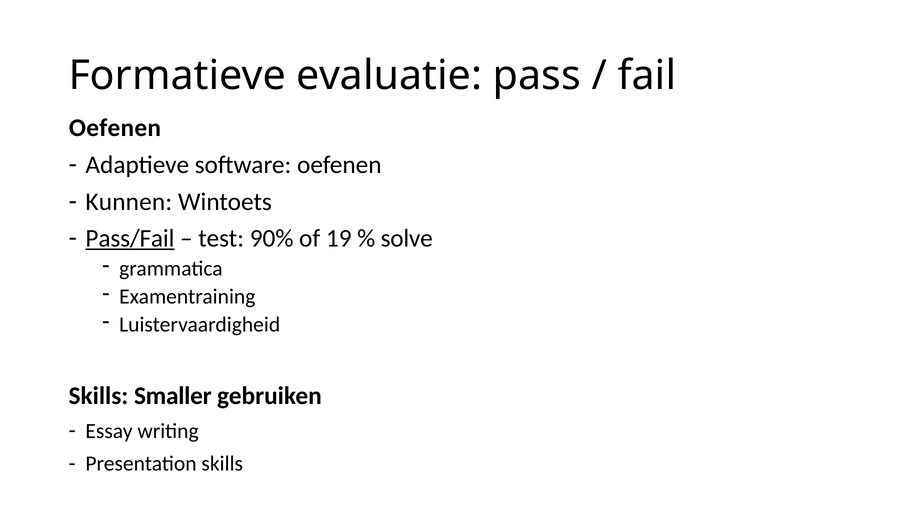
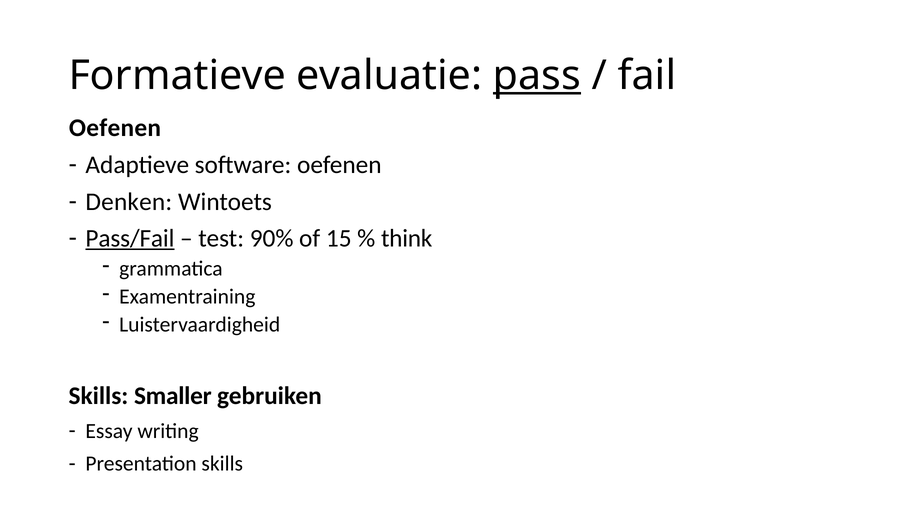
pass underline: none -> present (537, 76)
Kunnen: Kunnen -> Denken (129, 201)
19: 19 -> 15 (339, 238)
solve: solve -> think (407, 238)
